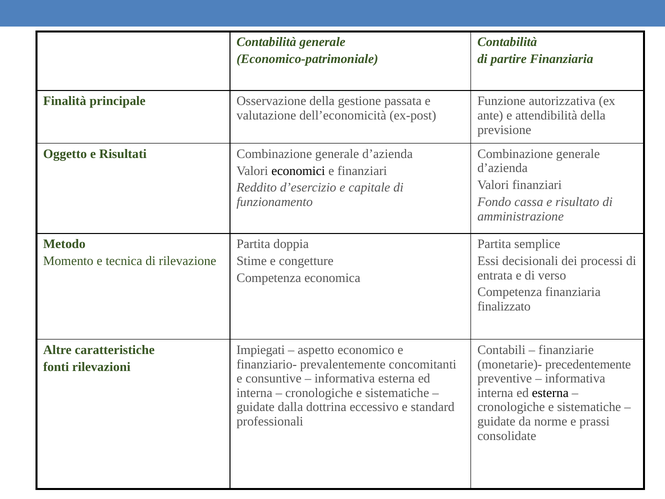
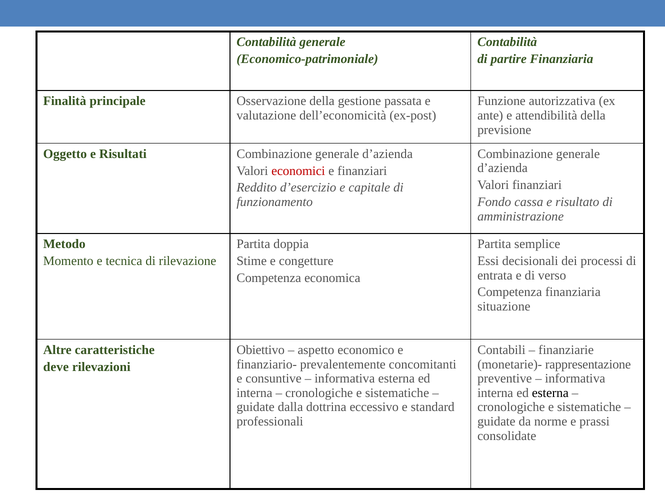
economici colour: black -> red (298, 171)
finalizzato: finalizzato -> situazione (504, 306)
Impiegati: Impiegati -> Obiettivo (261, 350)
precedentemente: precedentemente -> rappresentazione (588, 364)
fonti: fonti -> deve (56, 367)
